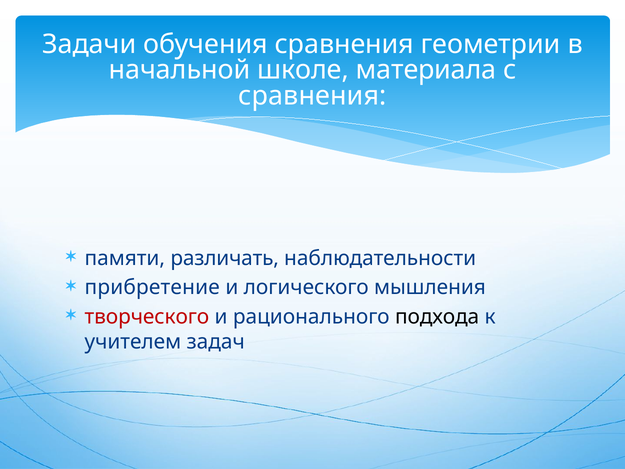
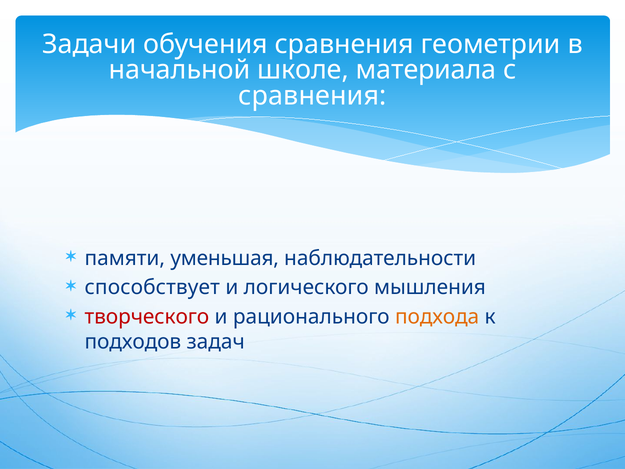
различать: различать -> уменьшая (225, 258)
прибретение: прибретение -> способствует (152, 287)
подхода colour: black -> orange (437, 317)
учителем: учителем -> подходов (133, 342)
